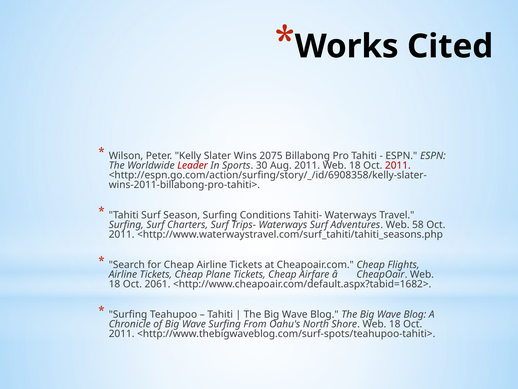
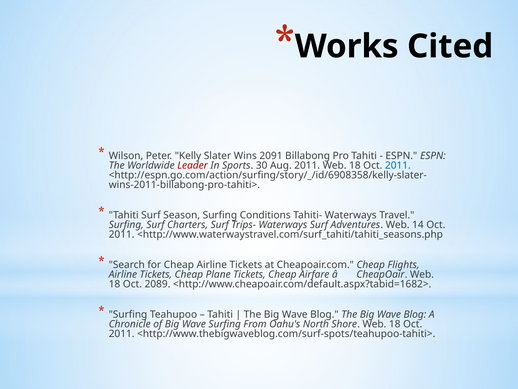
2075: 2075 -> 2091 (271, 156)
2011 colour: red -> blue (398, 165)
58: 58 -> 14 (418, 225)
2061: 2061 -> 2089 (157, 284)
